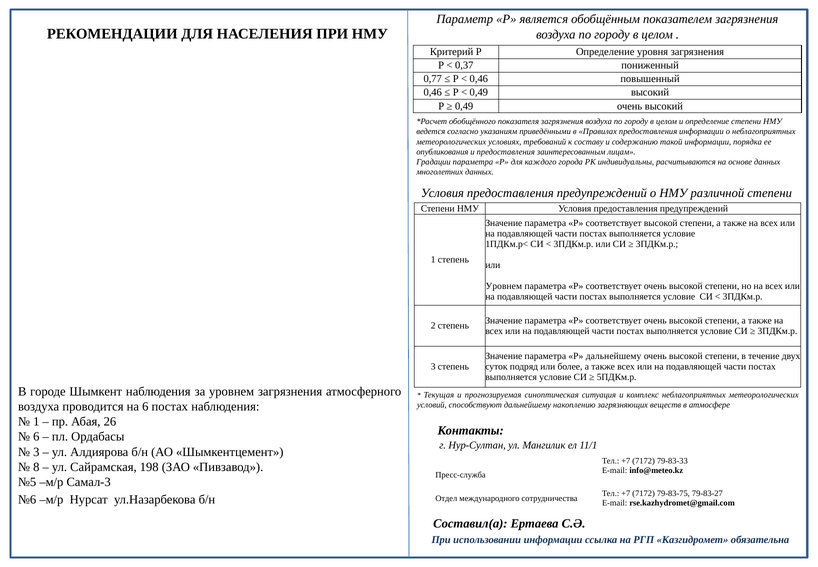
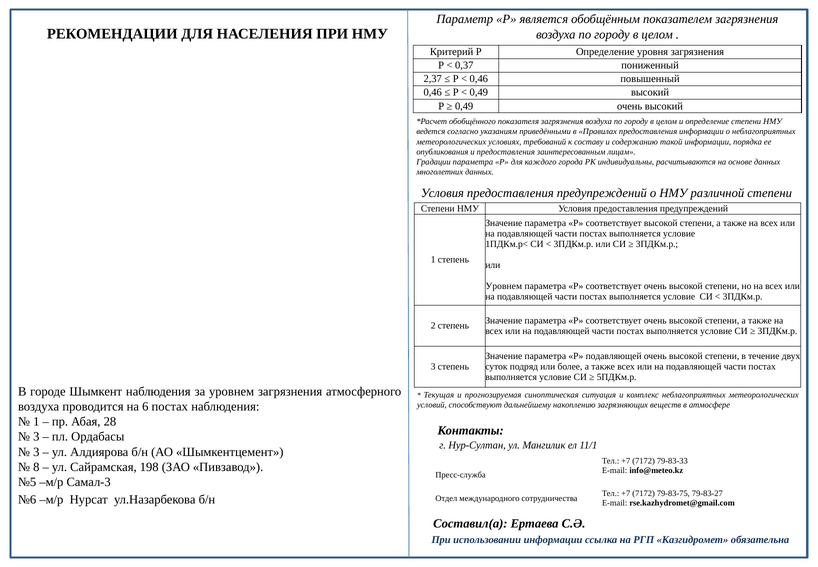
0,77: 0,77 -> 2,37 (433, 79)
Р дальнейшему: дальнейшему -> подавляющей (614, 356)
26: 26 -> 28 (110, 421)
6: 6 -> 3 (36, 436)
